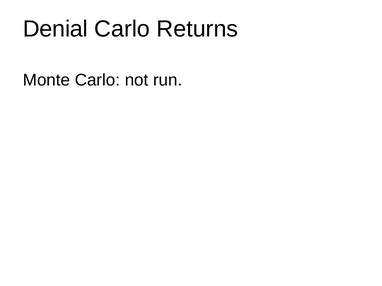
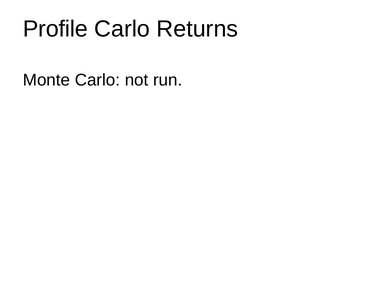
Denial: Denial -> Profile (55, 29)
